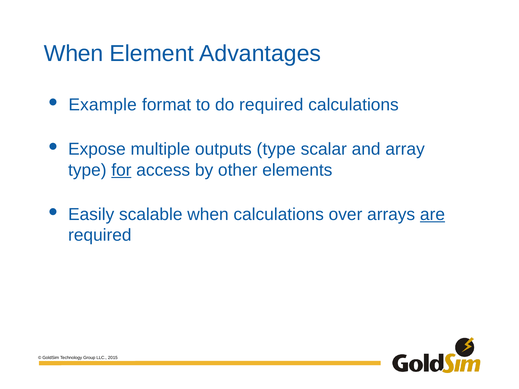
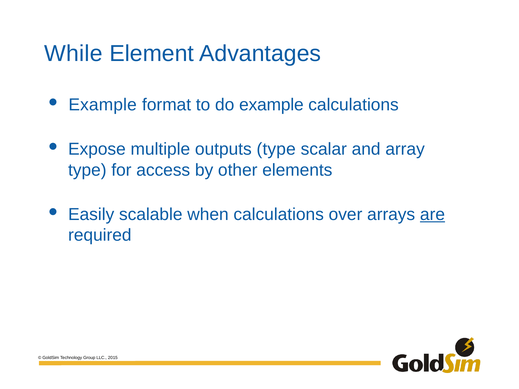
When: When -> While (73, 53)
do required: required -> example (271, 105)
for underline: present -> none (121, 170)
